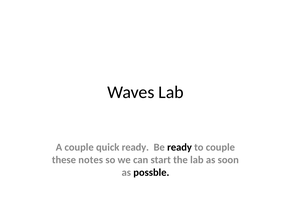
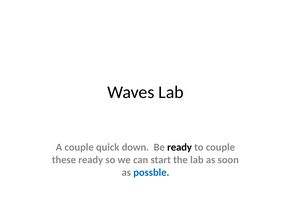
quick ready: ready -> down (135, 147)
these notes: notes -> ready (91, 160)
possble colour: black -> blue (151, 173)
